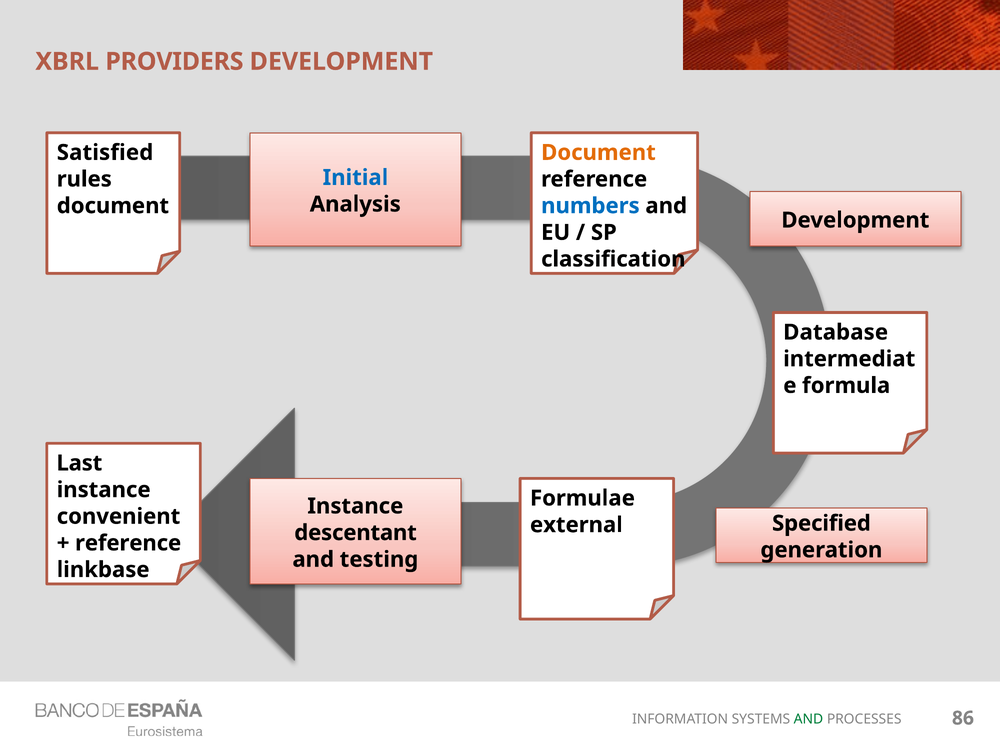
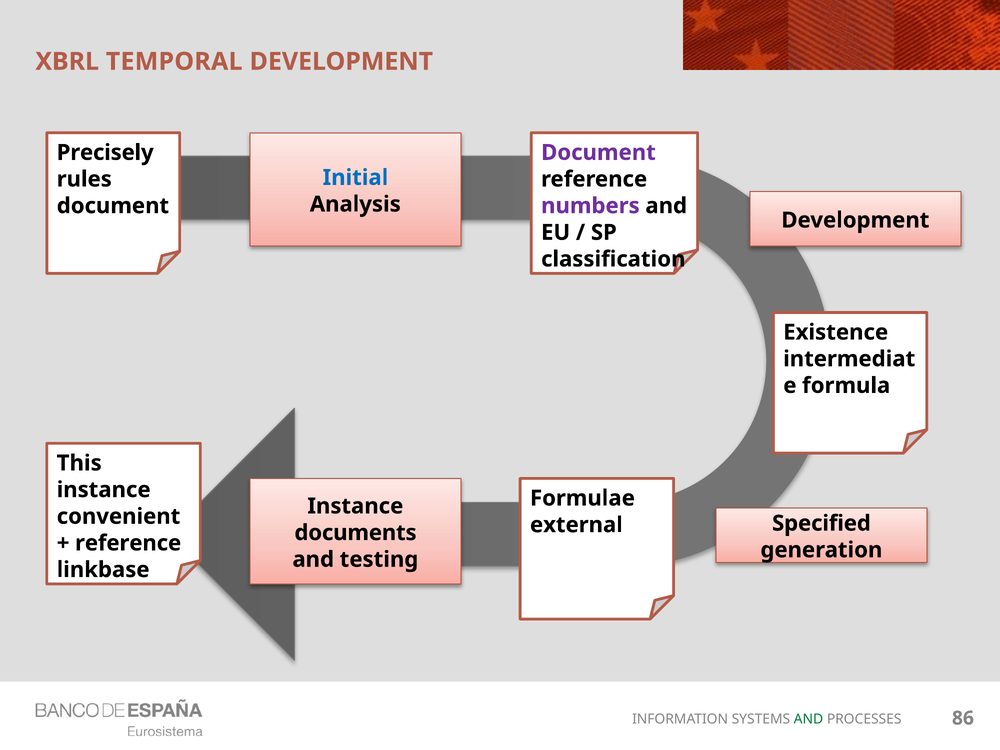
PROVIDERS: PROVIDERS -> TEMPORAL (174, 62)
Satisfied: Satisfied -> Precisely (105, 153)
Document colour: orange -> purple (598, 153)
numbers colour: blue -> purple (590, 206)
Database: Database -> Existence (836, 332)
Last: Last -> This (79, 463)
descentant: descentant -> documents (356, 533)
